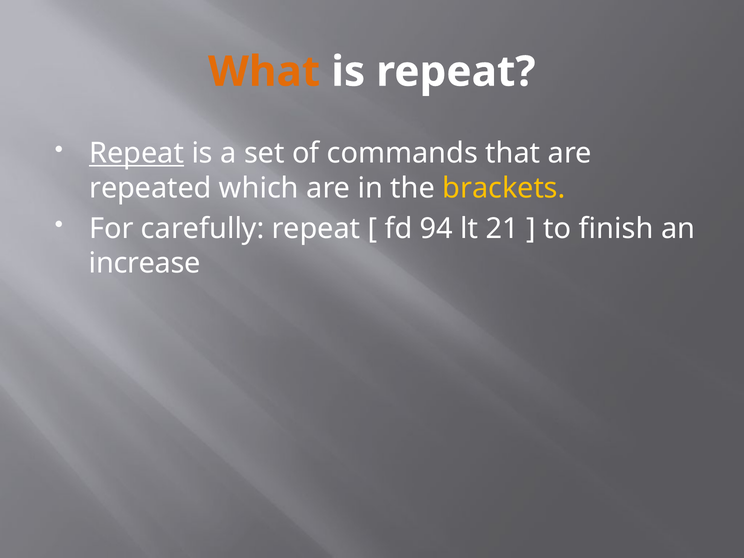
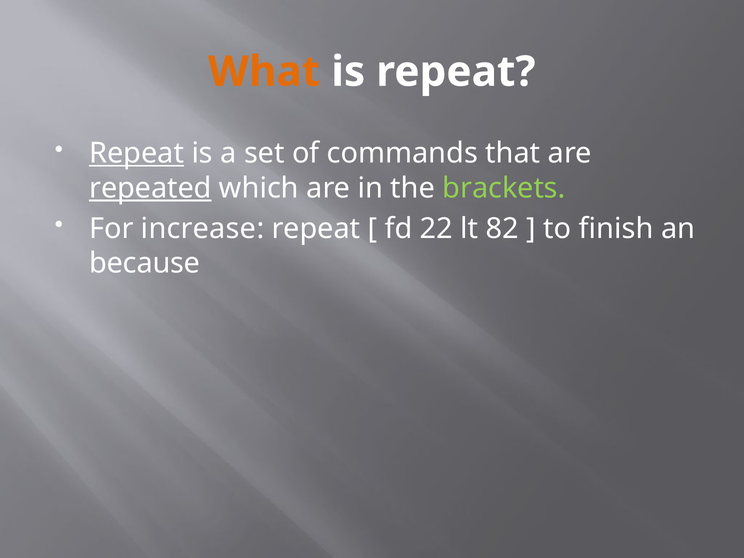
repeated underline: none -> present (150, 188)
brackets colour: yellow -> light green (504, 188)
carefully: carefully -> increase (203, 229)
94: 94 -> 22 (436, 229)
21: 21 -> 82 (502, 229)
increase: increase -> because (145, 263)
